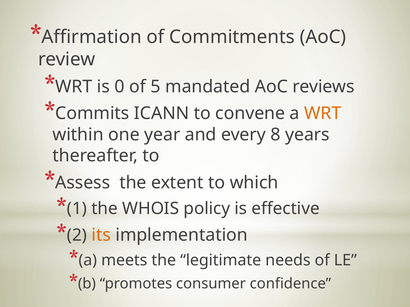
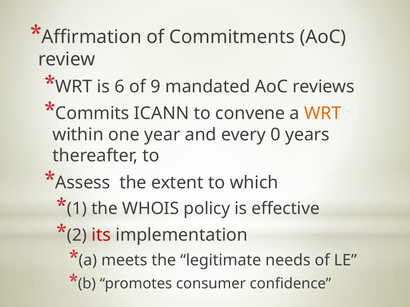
0: 0 -> 6 (120, 87)
5: 5 -> 9 (156, 87)
8: 8 -> 0 (275, 135)
its colour: orange -> red (101, 235)
